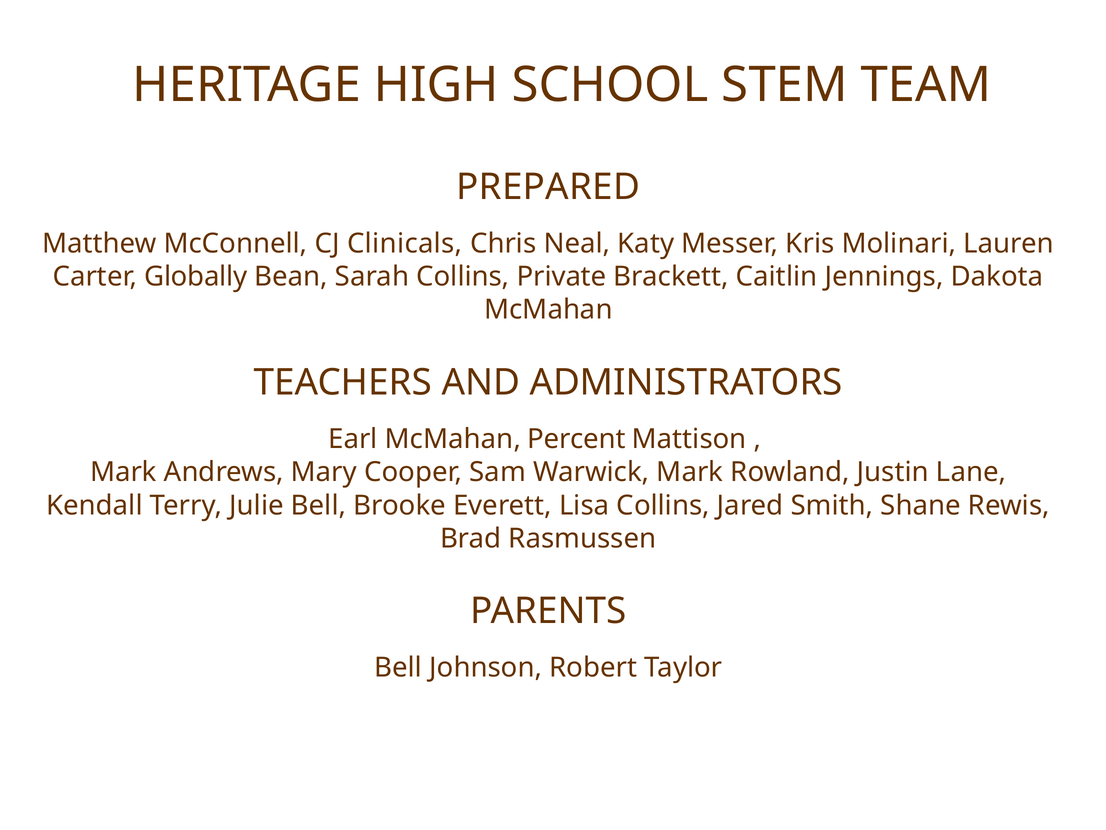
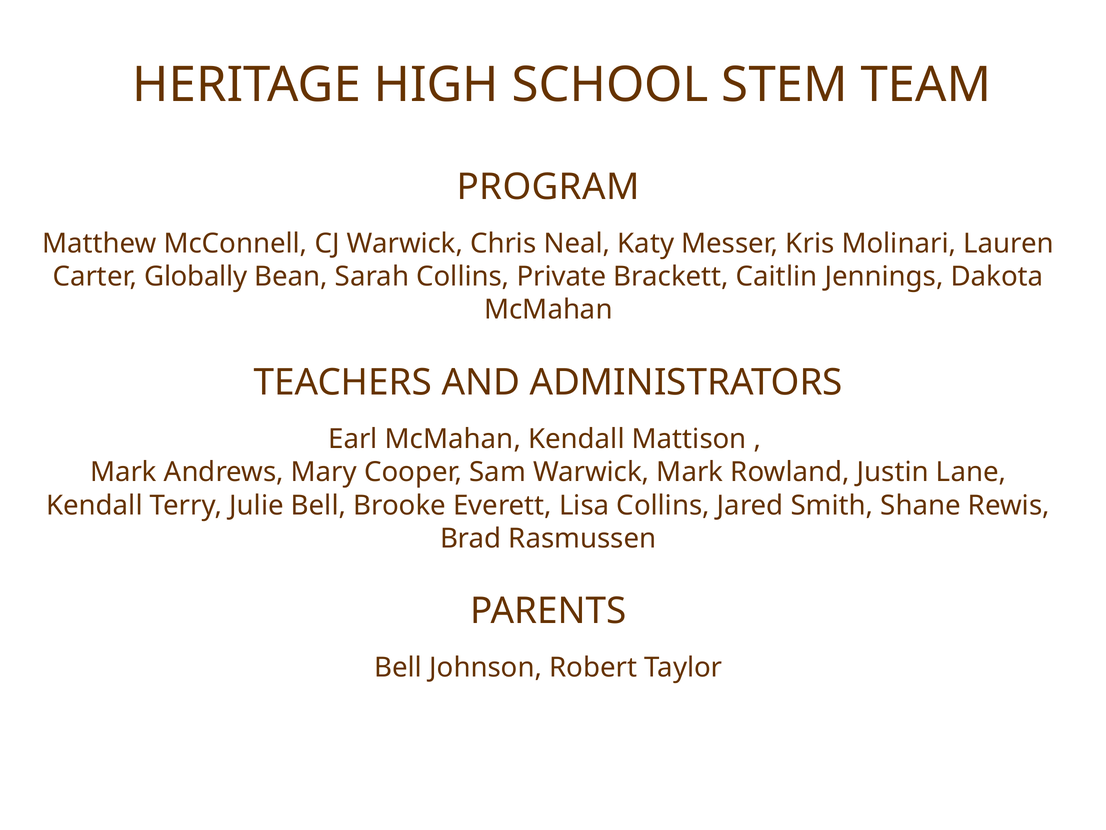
PREPARED: PREPARED -> PROGRAM (548, 187)
CJ Clinicals: Clinicals -> Warwick (405, 243)
McMahan Percent: Percent -> Kendall (576, 439)
